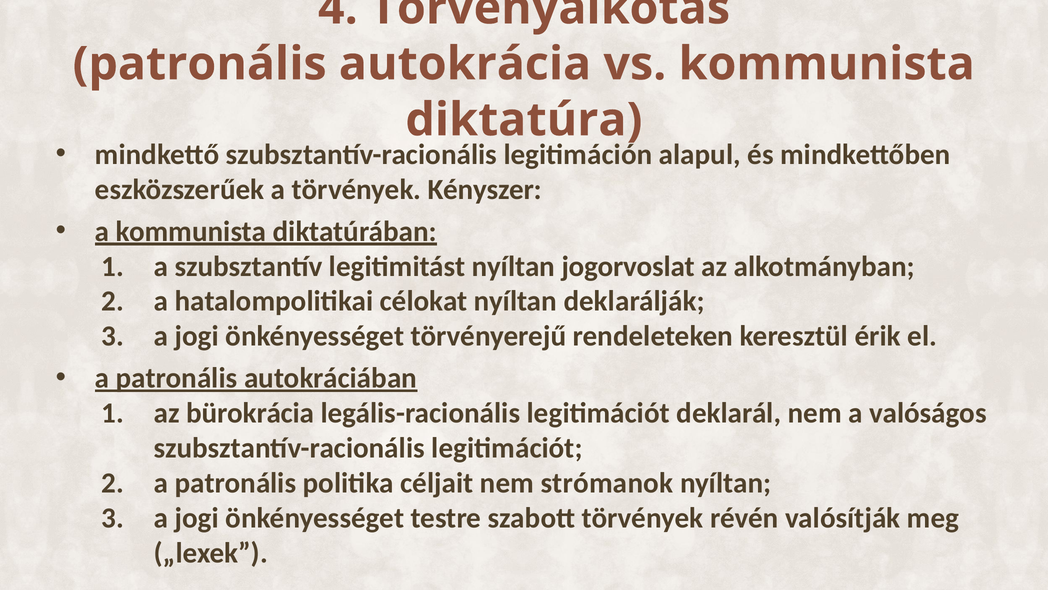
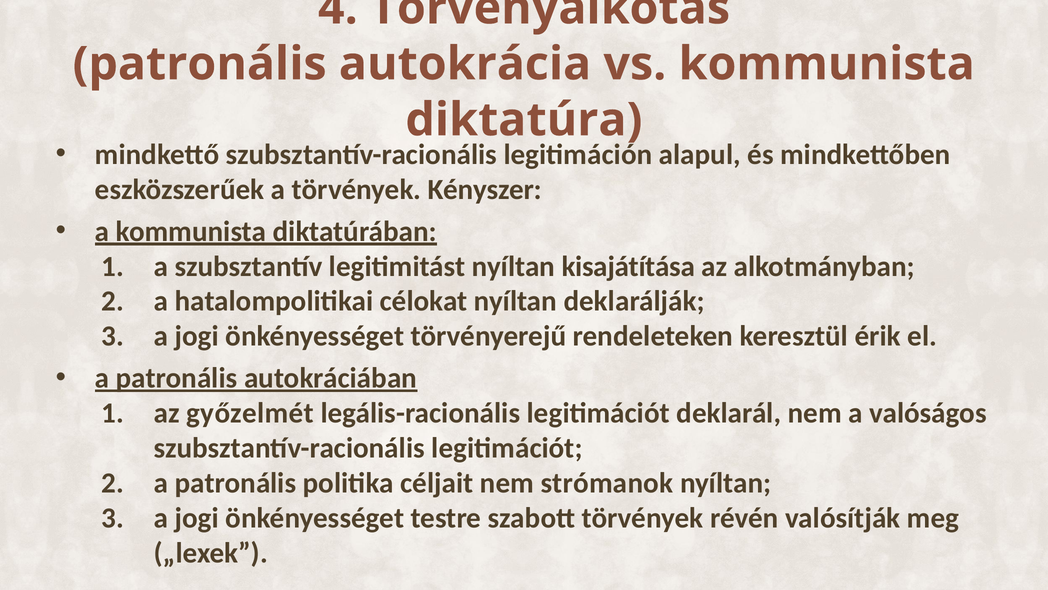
jogorvoslat: jogorvoslat -> kisajátítása (628, 266)
bürokrácia: bürokrácia -> győzelmét (250, 413)
